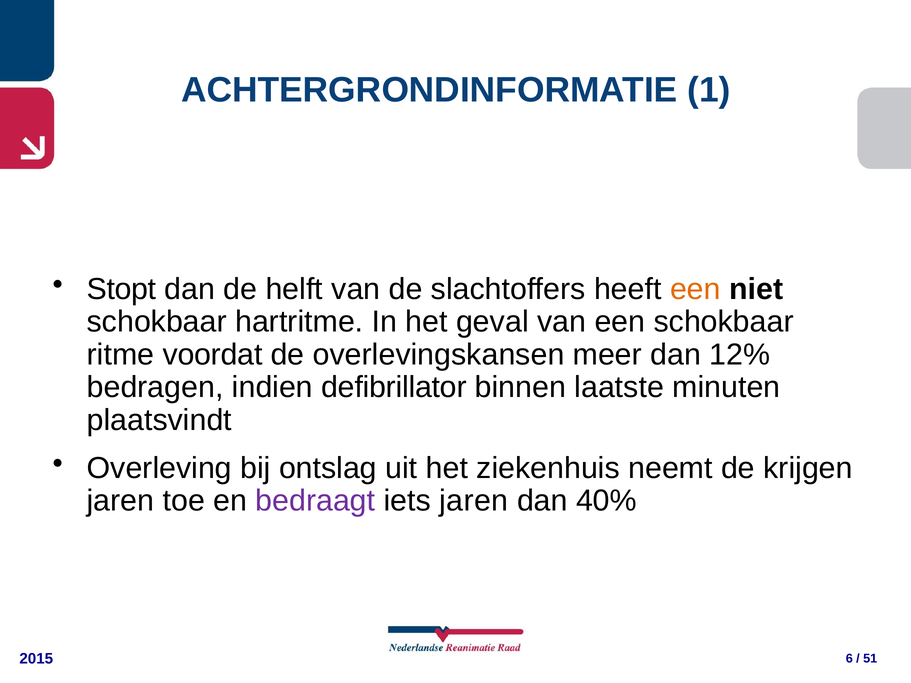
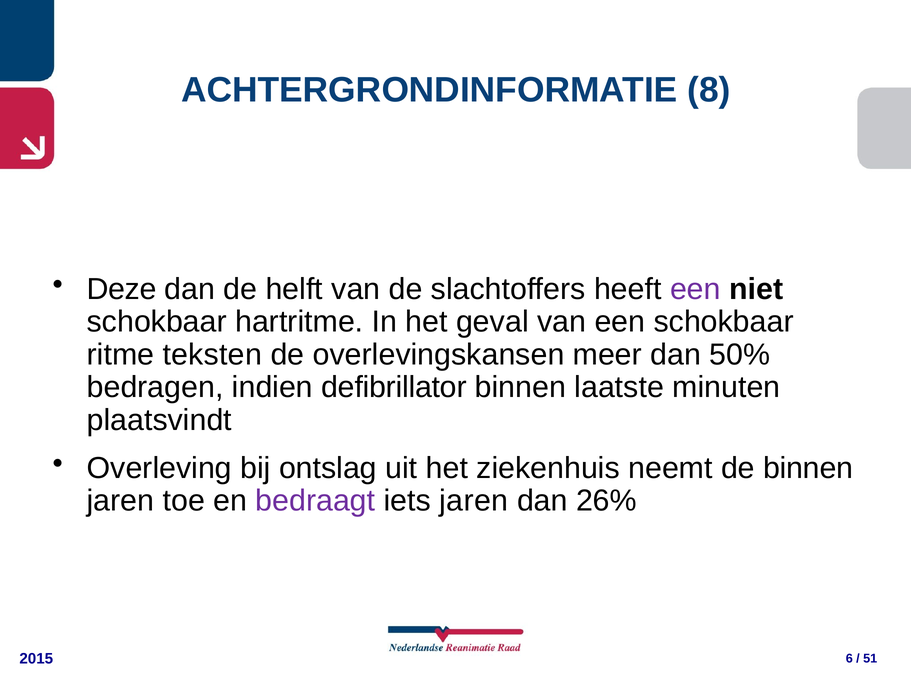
1: 1 -> 8 (709, 90)
Stopt: Stopt -> Deze (122, 289)
een colour: orange -> purple (695, 289)
voordat: voordat -> teksten (212, 355)
12%: 12% -> 50% (740, 355)
de krijgen: krijgen -> binnen (808, 468)
40%: 40% -> 26% (606, 501)
